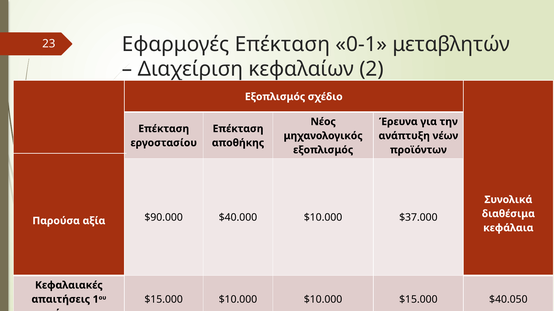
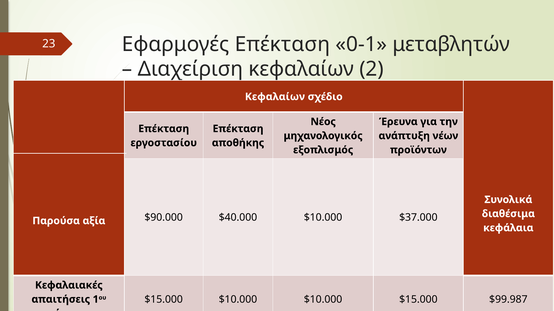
Εξοπλισμός: Εξοπλισμός -> Κεφαλαίων (275, 97)
$40.050: $40.050 -> $99.987 (508, 300)
